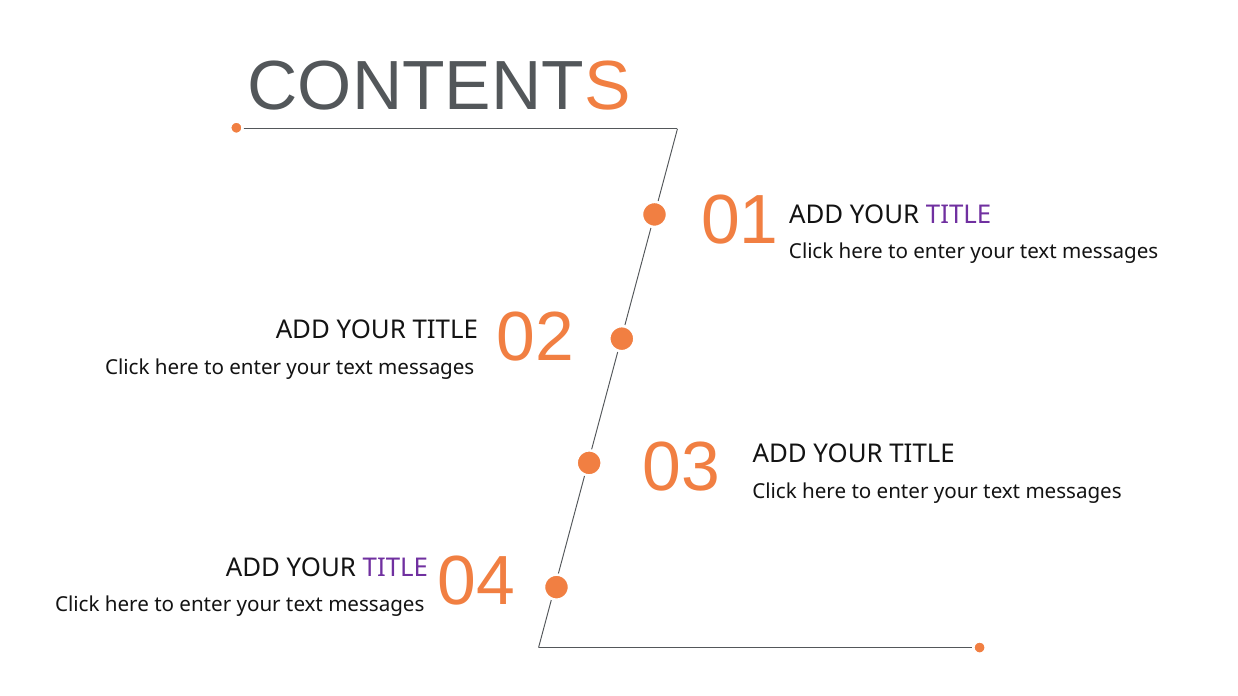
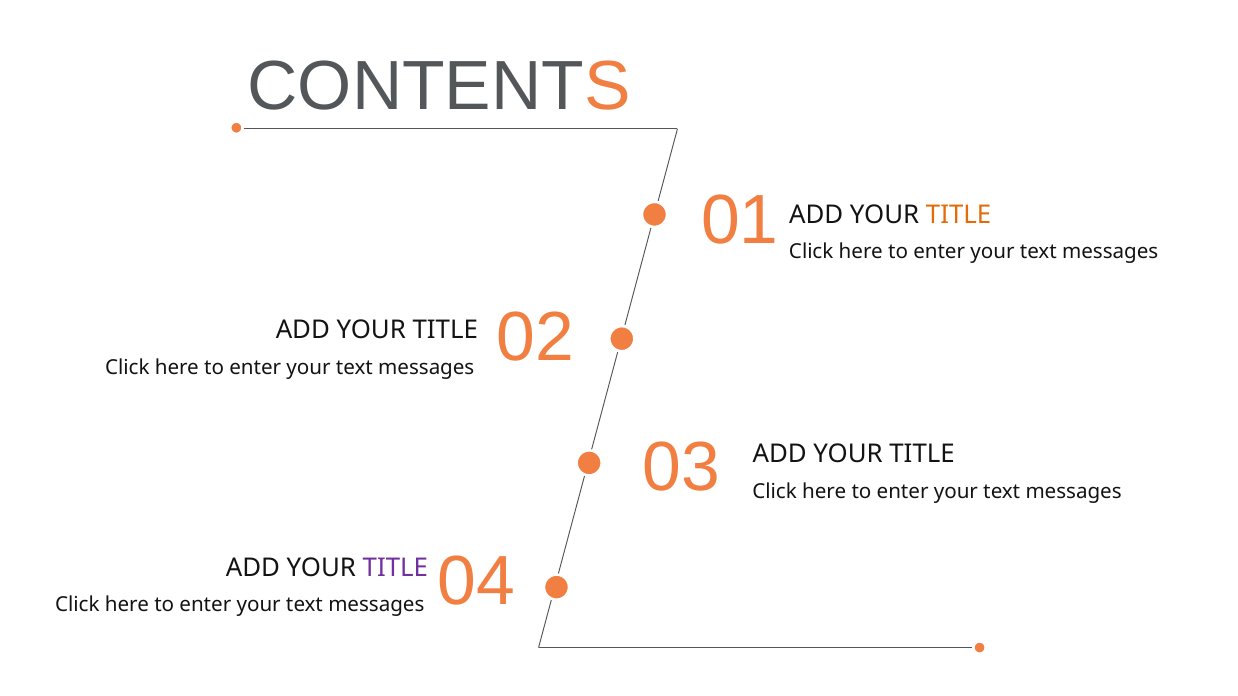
TITLE colour: purple -> orange (959, 215)
